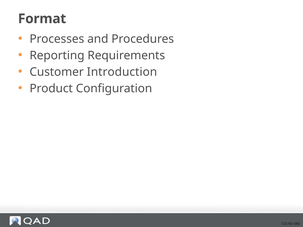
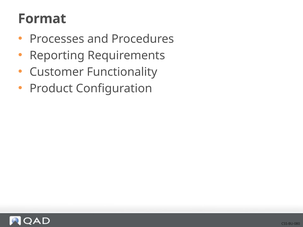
Introduction: Introduction -> Functionality (122, 72)
